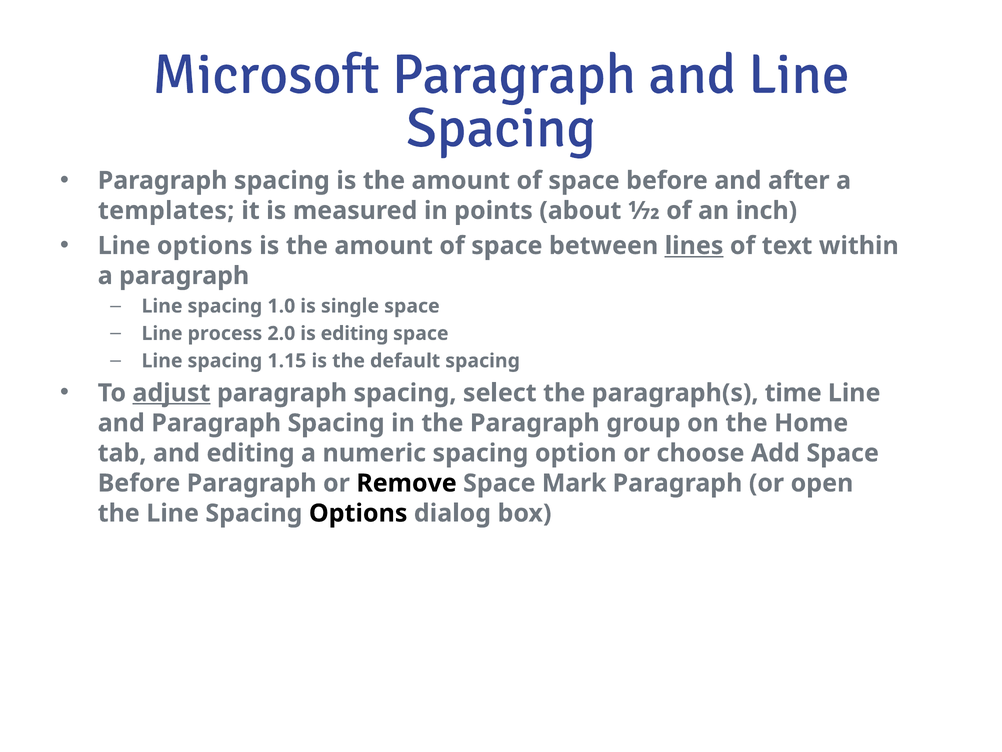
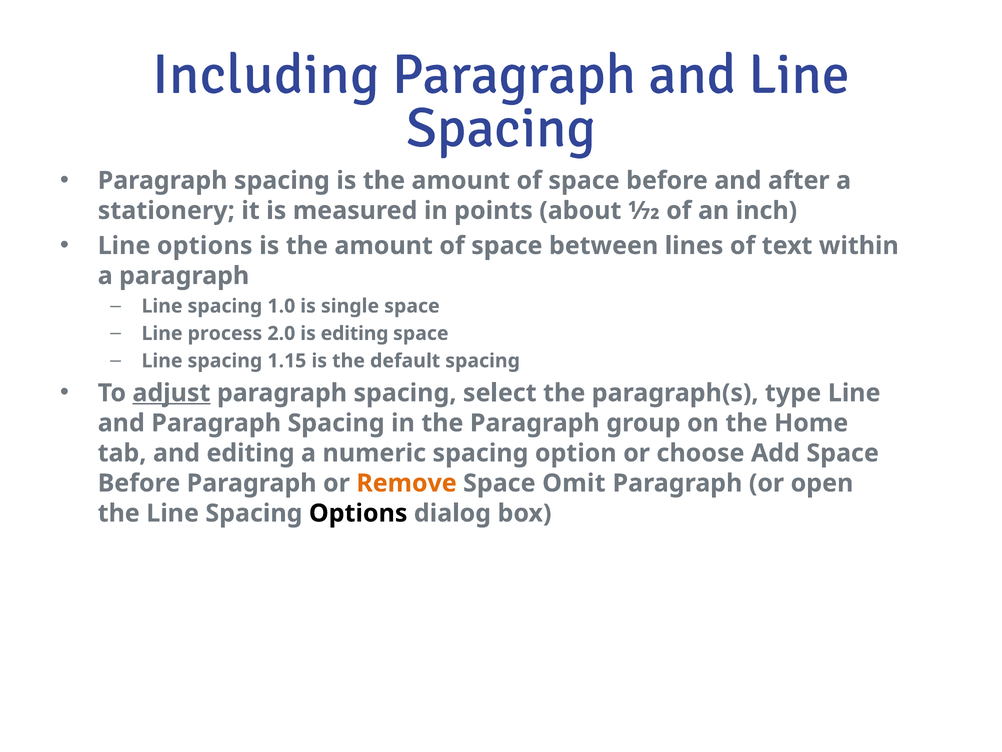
Microsoft: Microsoft -> Including (266, 74)
templates: templates -> stationery (166, 211)
lines underline: present -> none (694, 246)
time: time -> type (793, 393)
Remove colour: black -> orange (407, 483)
Mark: Mark -> Omit (574, 483)
